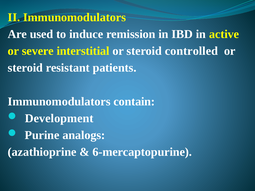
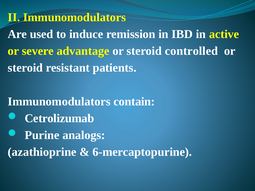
interstitial: interstitial -> advantage (83, 51)
Development: Development -> Cetrolizumab (59, 118)
